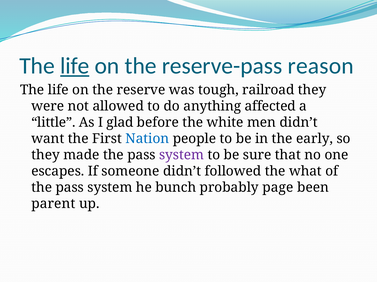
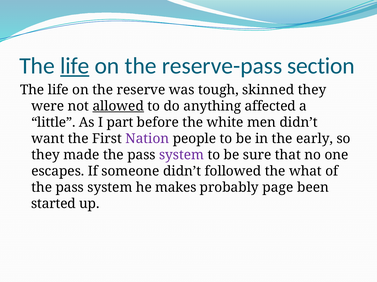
reason: reason -> section (321, 66)
railroad: railroad -> skinned (268, 90)
allowed underline: none -> present (118, 106)
glad: glad -> part (120, 123)
Nation colour: blue -> purple (147, 139)
bunch: bunch -> makes (176, 188)
parent: parent -> started (53, 204)
